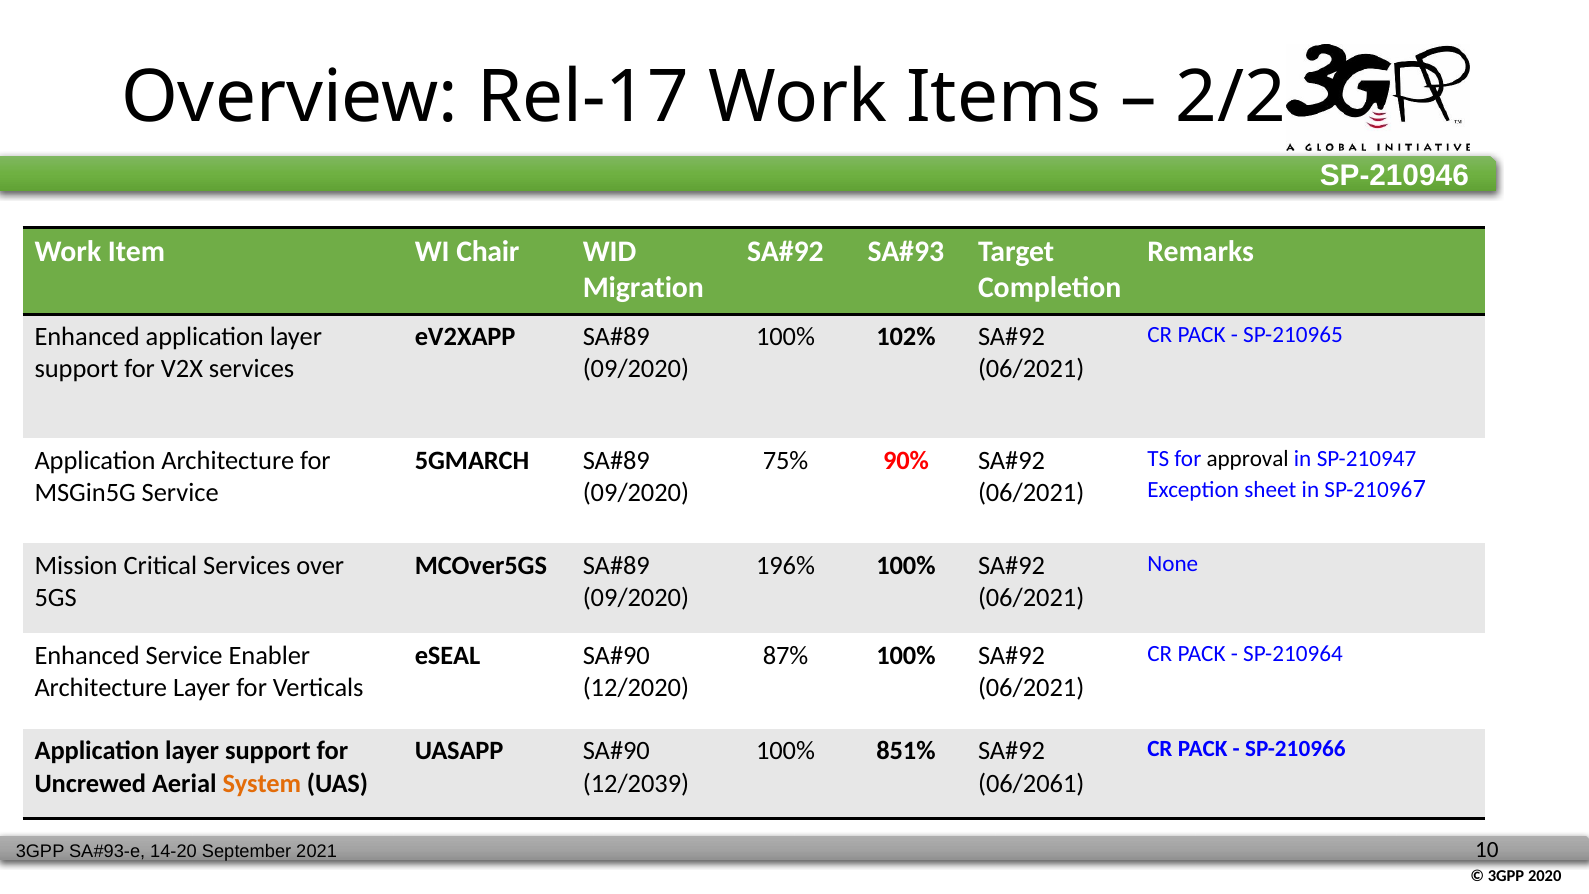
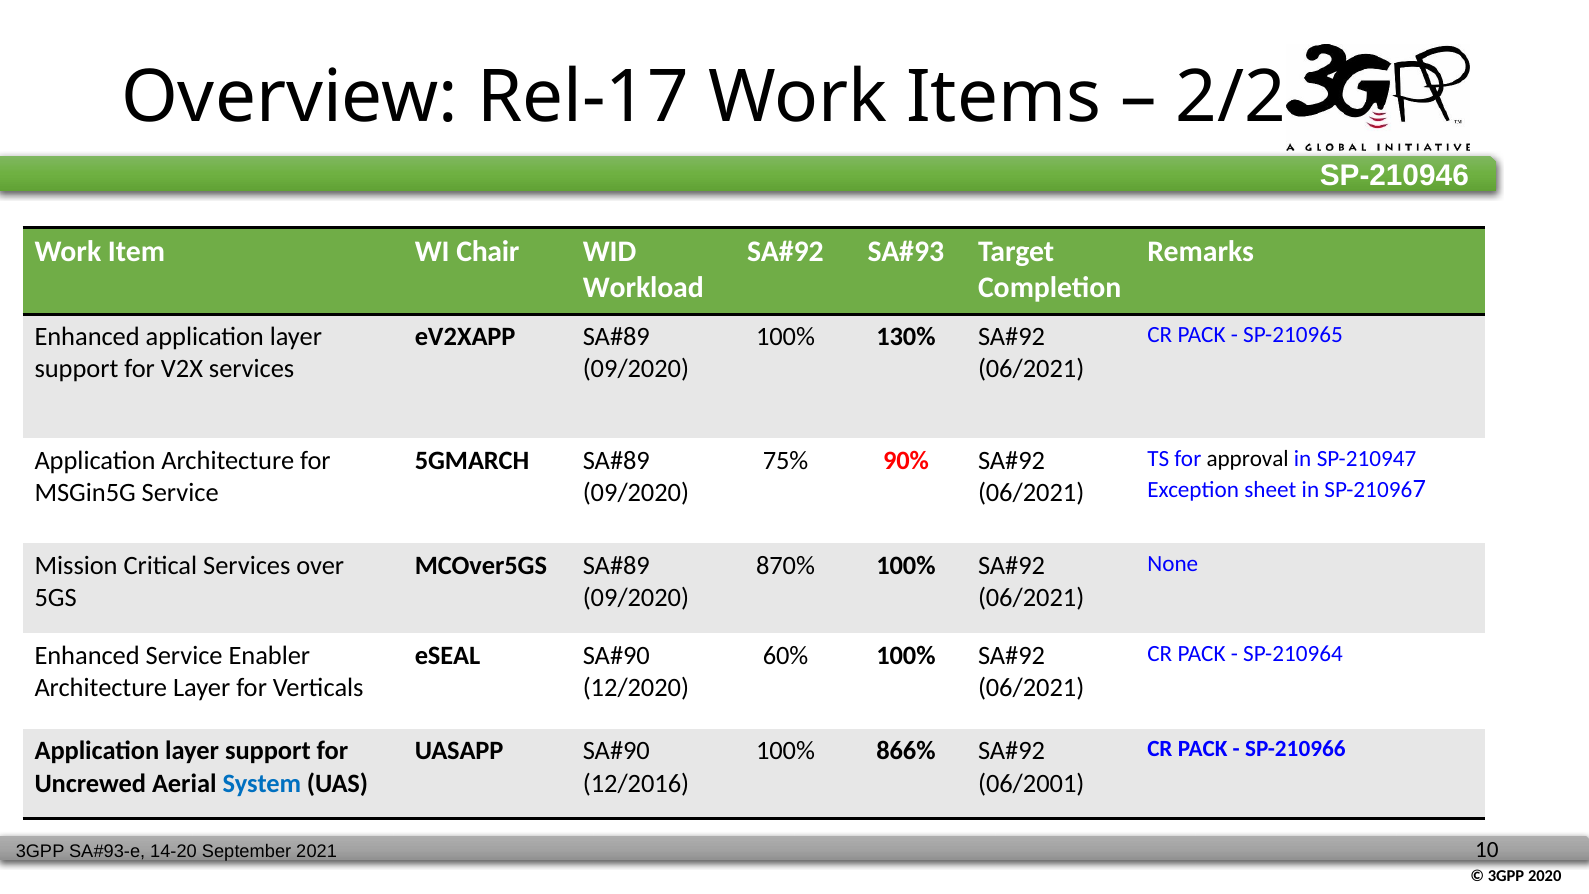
Migration: Migration -> Workload (643, 288)
102%: 102% -> 130% (906, 337)
196%: 196% -> 870% (785, 566)
87%: 87% -> 60% (786, 655)
851%: 851% -> 866% (906, 751)
System colour: orange -> blue (262, 783)
12/2039: 12/2039 -> 12/2016 (636, 783)
06/2061: 06/2061 -> 06/2001 (1031, 783)
